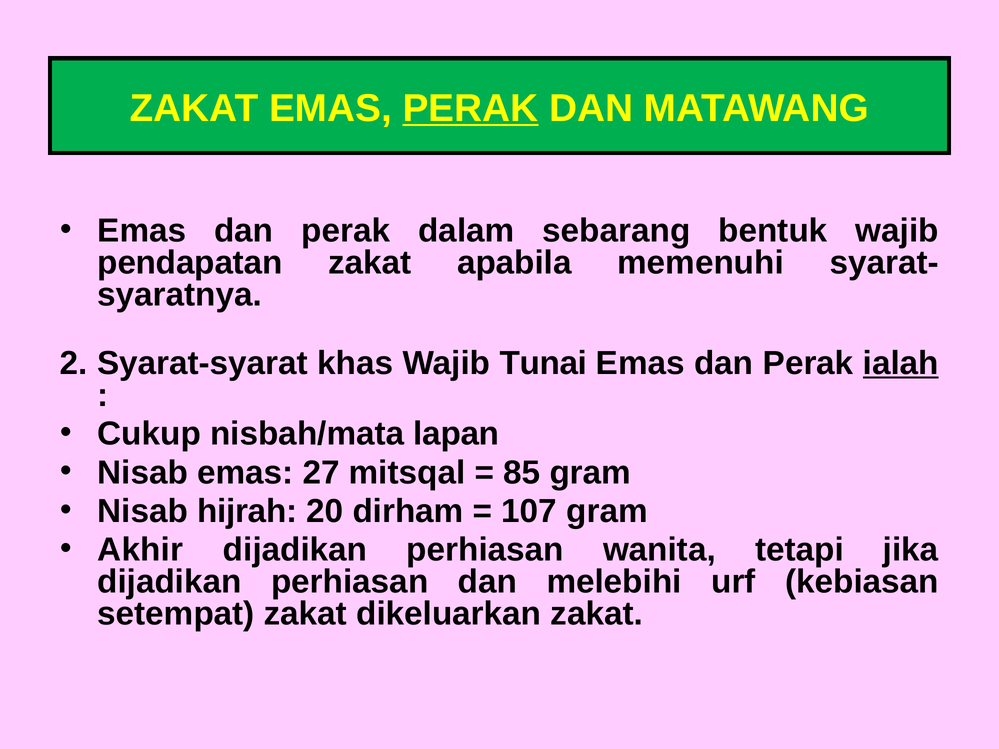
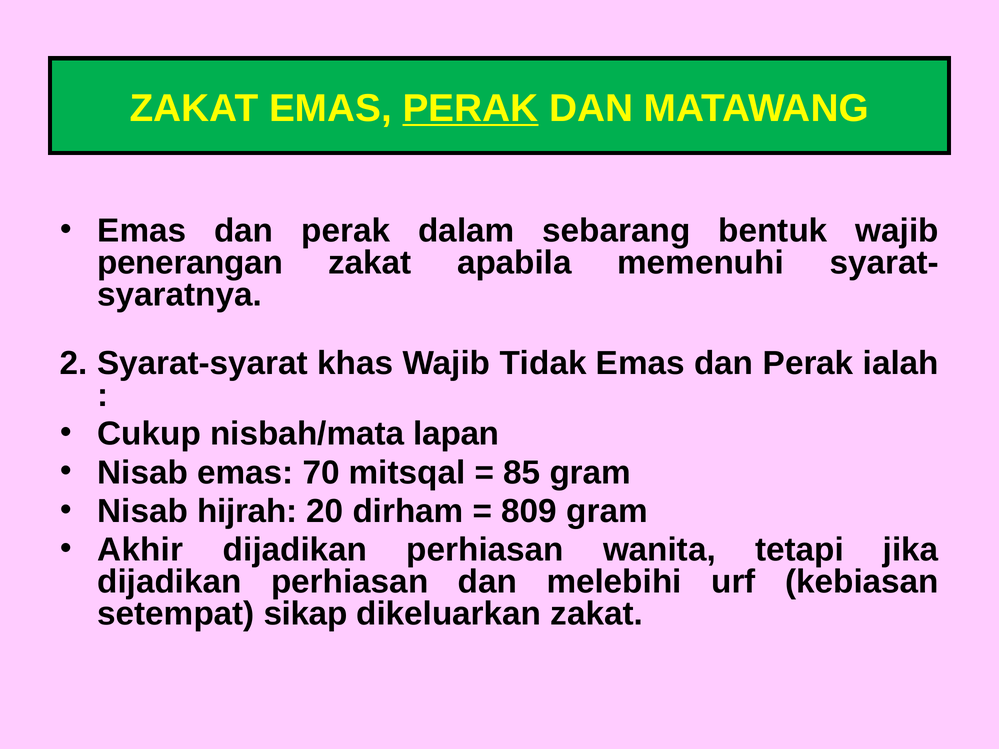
pendapatan: pendapatan -> penerangan (190, 263)
Tunai: Tunai -> Tidak (543, 364)
ialah underline: present -> none (901, 364)
27: 27 -> 70 (321, 473)
107: 107 -> 809 (529, 511)
setempat zakat: zakat -> sikap (306, 614)
